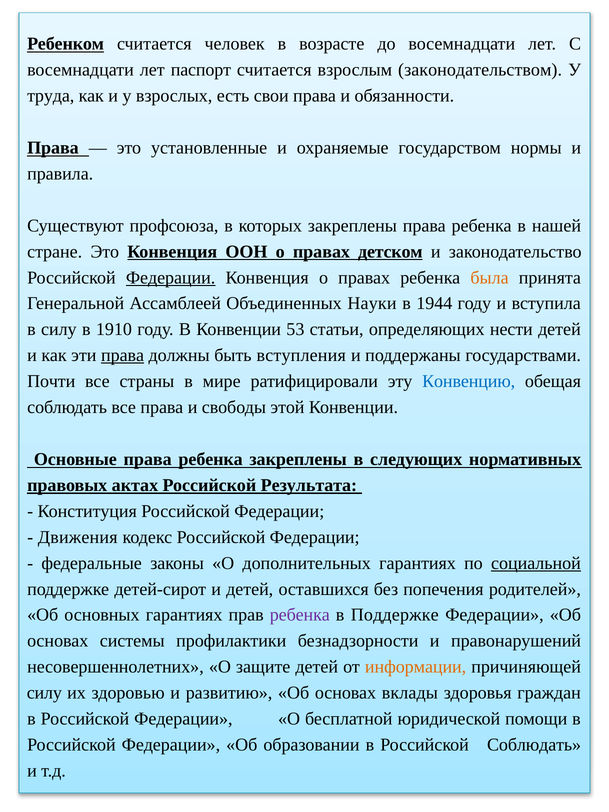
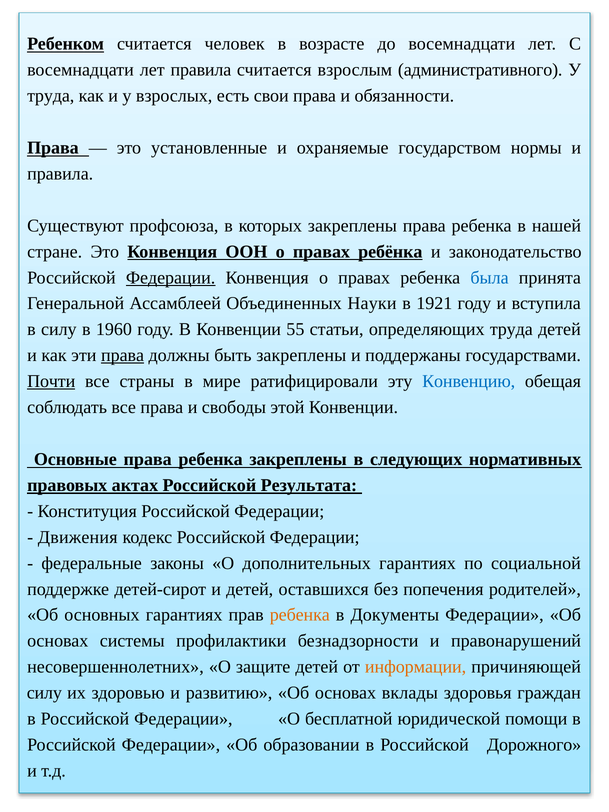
лет паспорт: паспорт -> правила (201, 70)
законодательством: законодательством -> административного (480, 70)
детском: детском -> ребёнка (390, 252)
была colour: orange -> blue (490, 278)
1944: 1944 -> 1921 (434, 304)
1910: 1910 -> 1960 (114, 329)
53: 53 -> 55 (295, 329)
определяющих нести: нести -> труда (511, 329)
быть вступления: вступления -> закреплены (301, 355)
Почти underline: none -> present (51, 381)
социальной underline: present -> none (536, 563)
ребенка colour: purple -> orange (300, 615)
в Поддержке: Поддержке -> Документы (395, 615)
Российской Соблюдать: Соблюдать -> Дорожного (534, 745)
